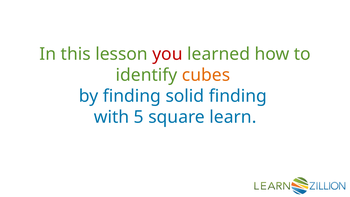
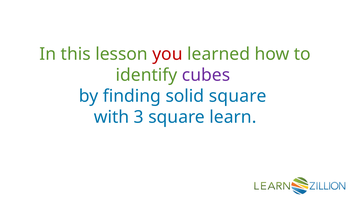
cubes colour: orange -> purple (206, 75)
solid finding: finding -> square (238, 96)
5: 5 -> 3 (139, 117)
